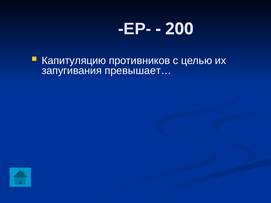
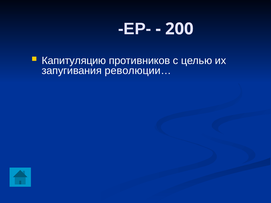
превышает…: превышает… -> революции… (138, 71)
